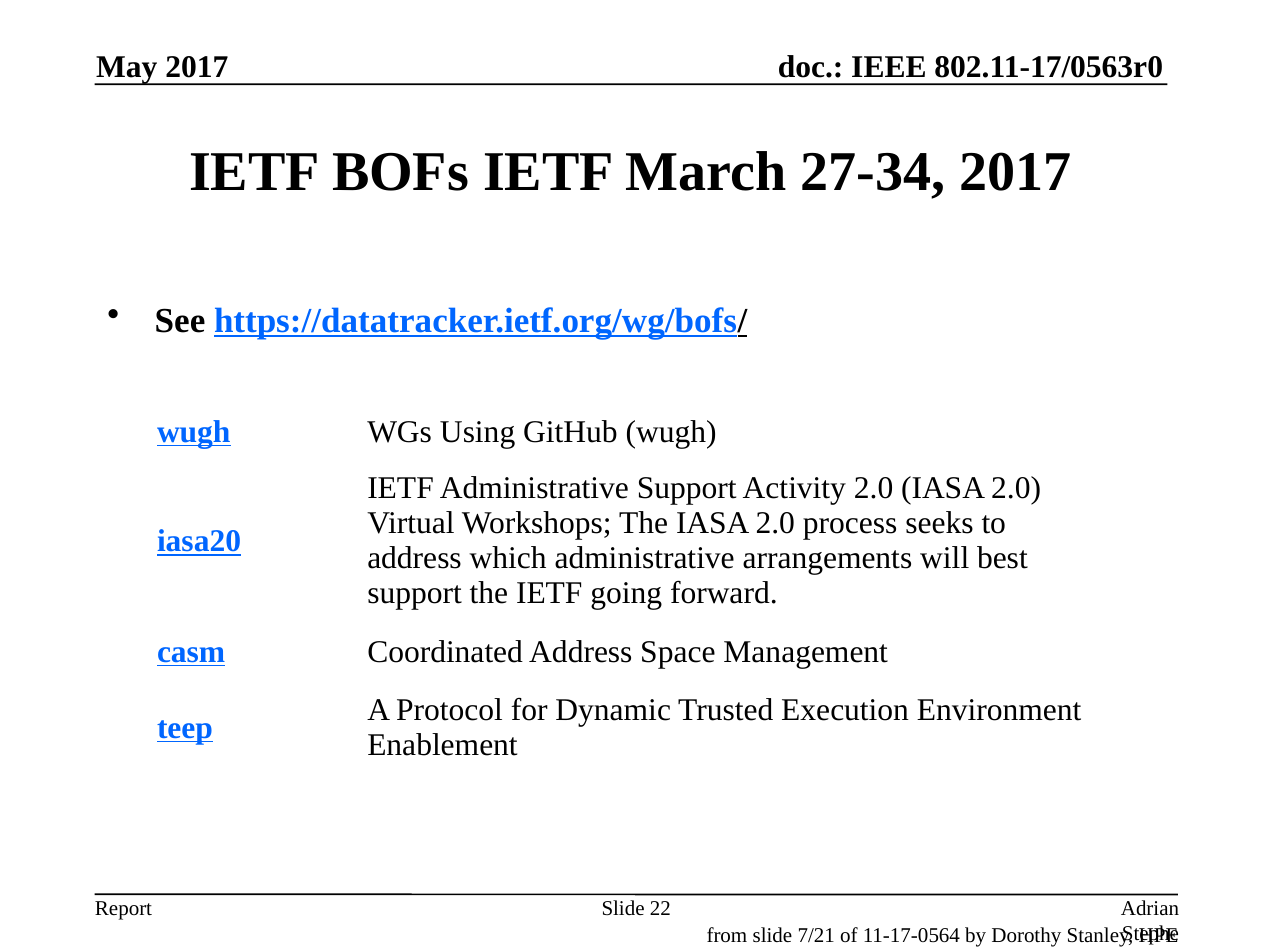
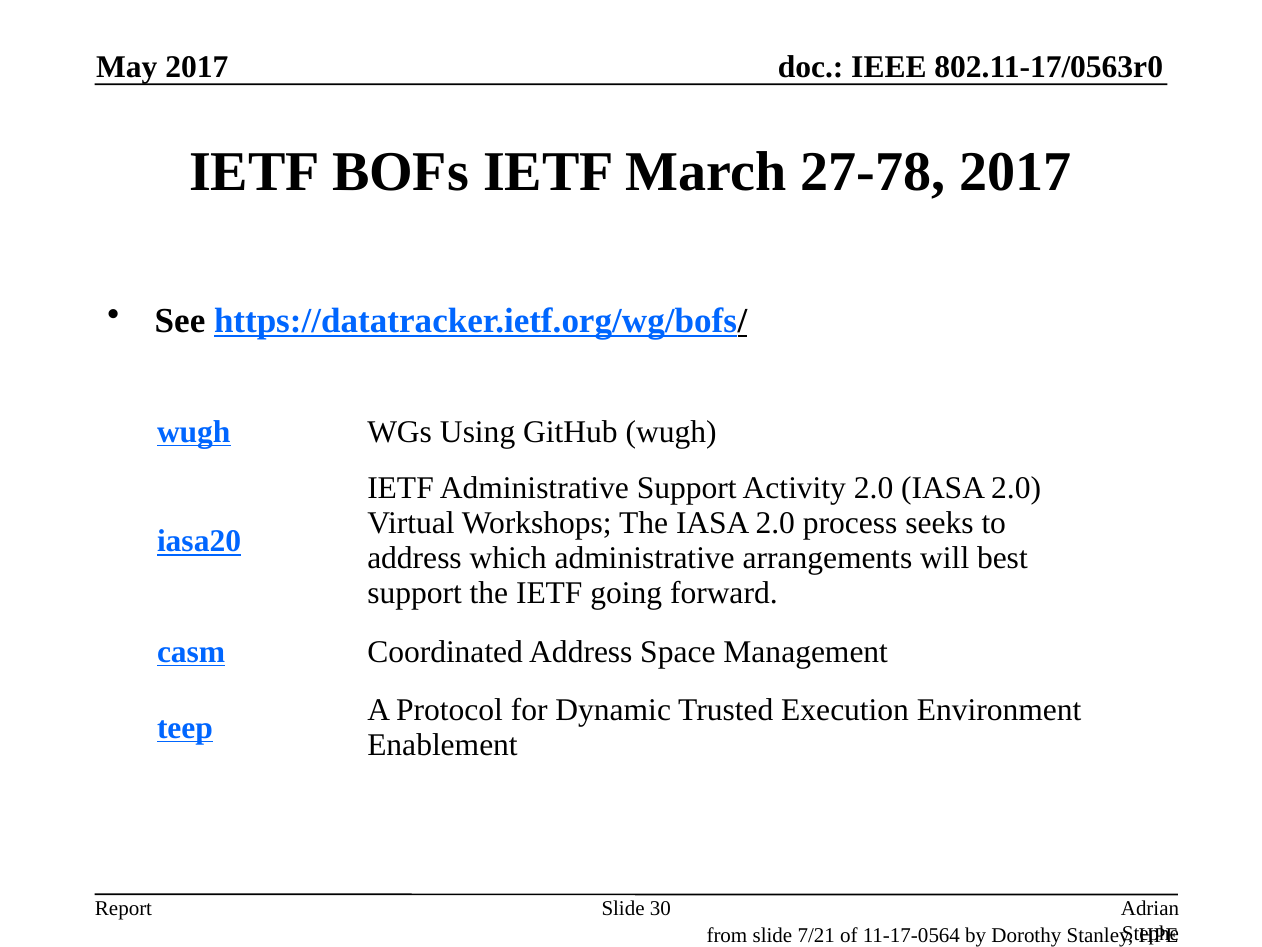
27-34: 27-34 -> 27-78 (873, 172)
22: 22 -> 30 (660, 908)
